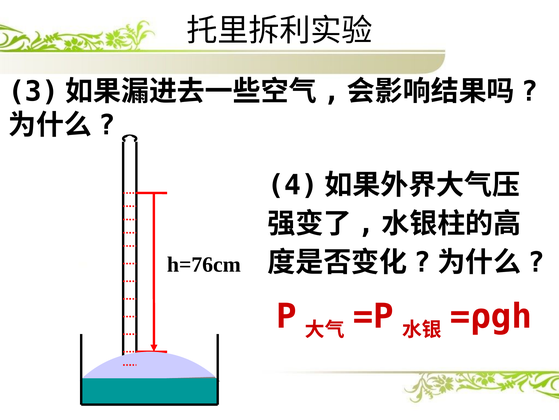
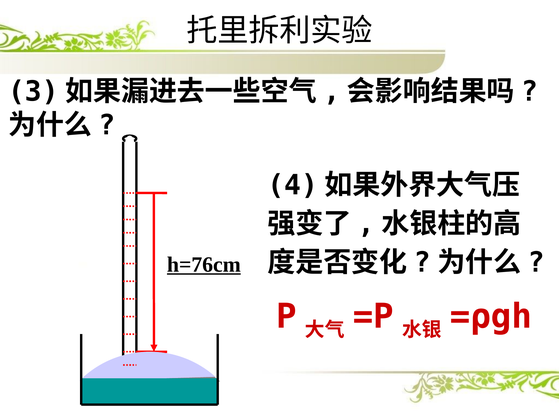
h=76cm underline: none -> present (204, 264)
